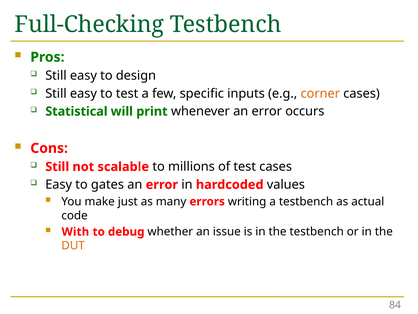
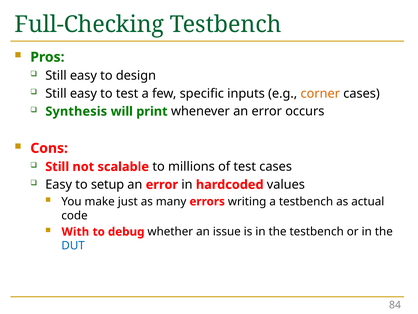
Statistical: Statistical -> Synthesis (76, 111)
gates: gates -> setup (108, 184)
DUT colour: orange -> blue (73, 245)
